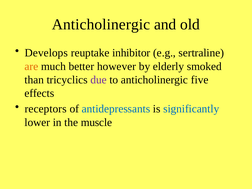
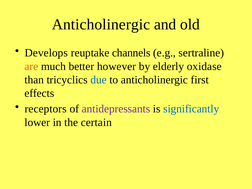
inhibitor: inhibitor -> channels (131, 53)
smoked: smoked -> oxidase (204, 66)
due colour: purple -> blue (99, 80)
five: five -> first (200, 80)
antidepressants colour: blue -> purple (116, 109)
muscle: muscle -> certain (96, 122)
